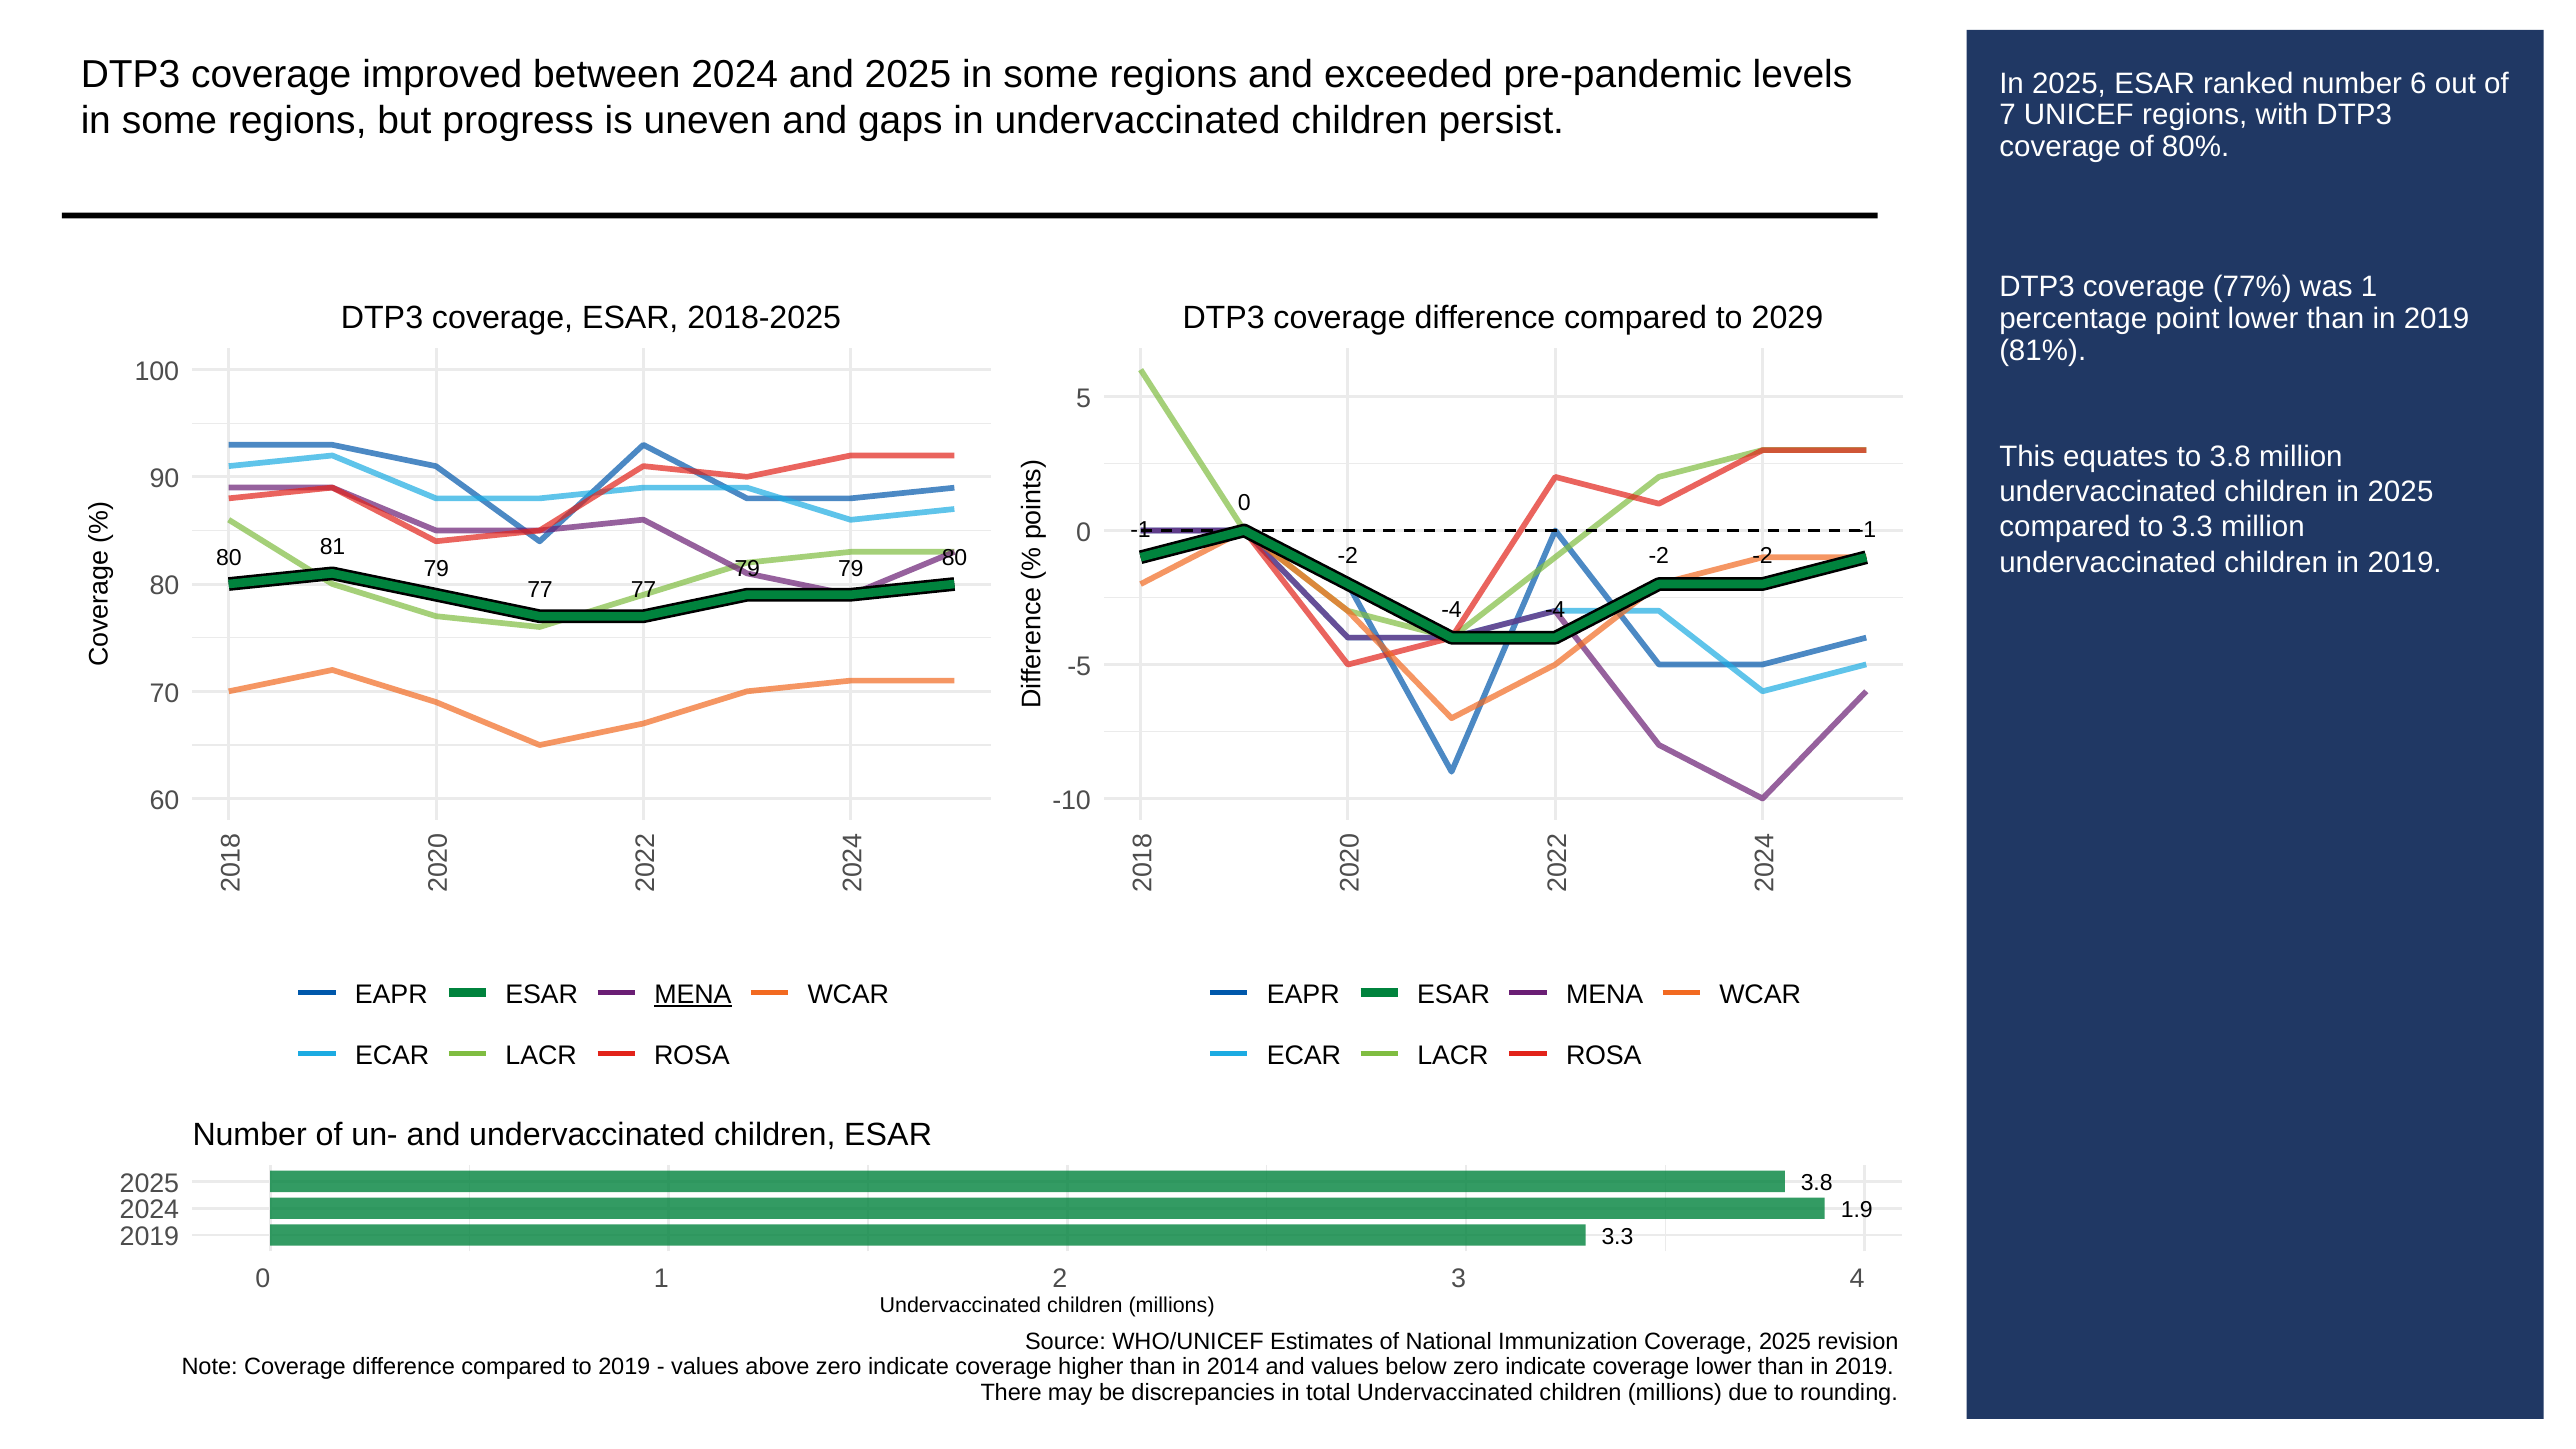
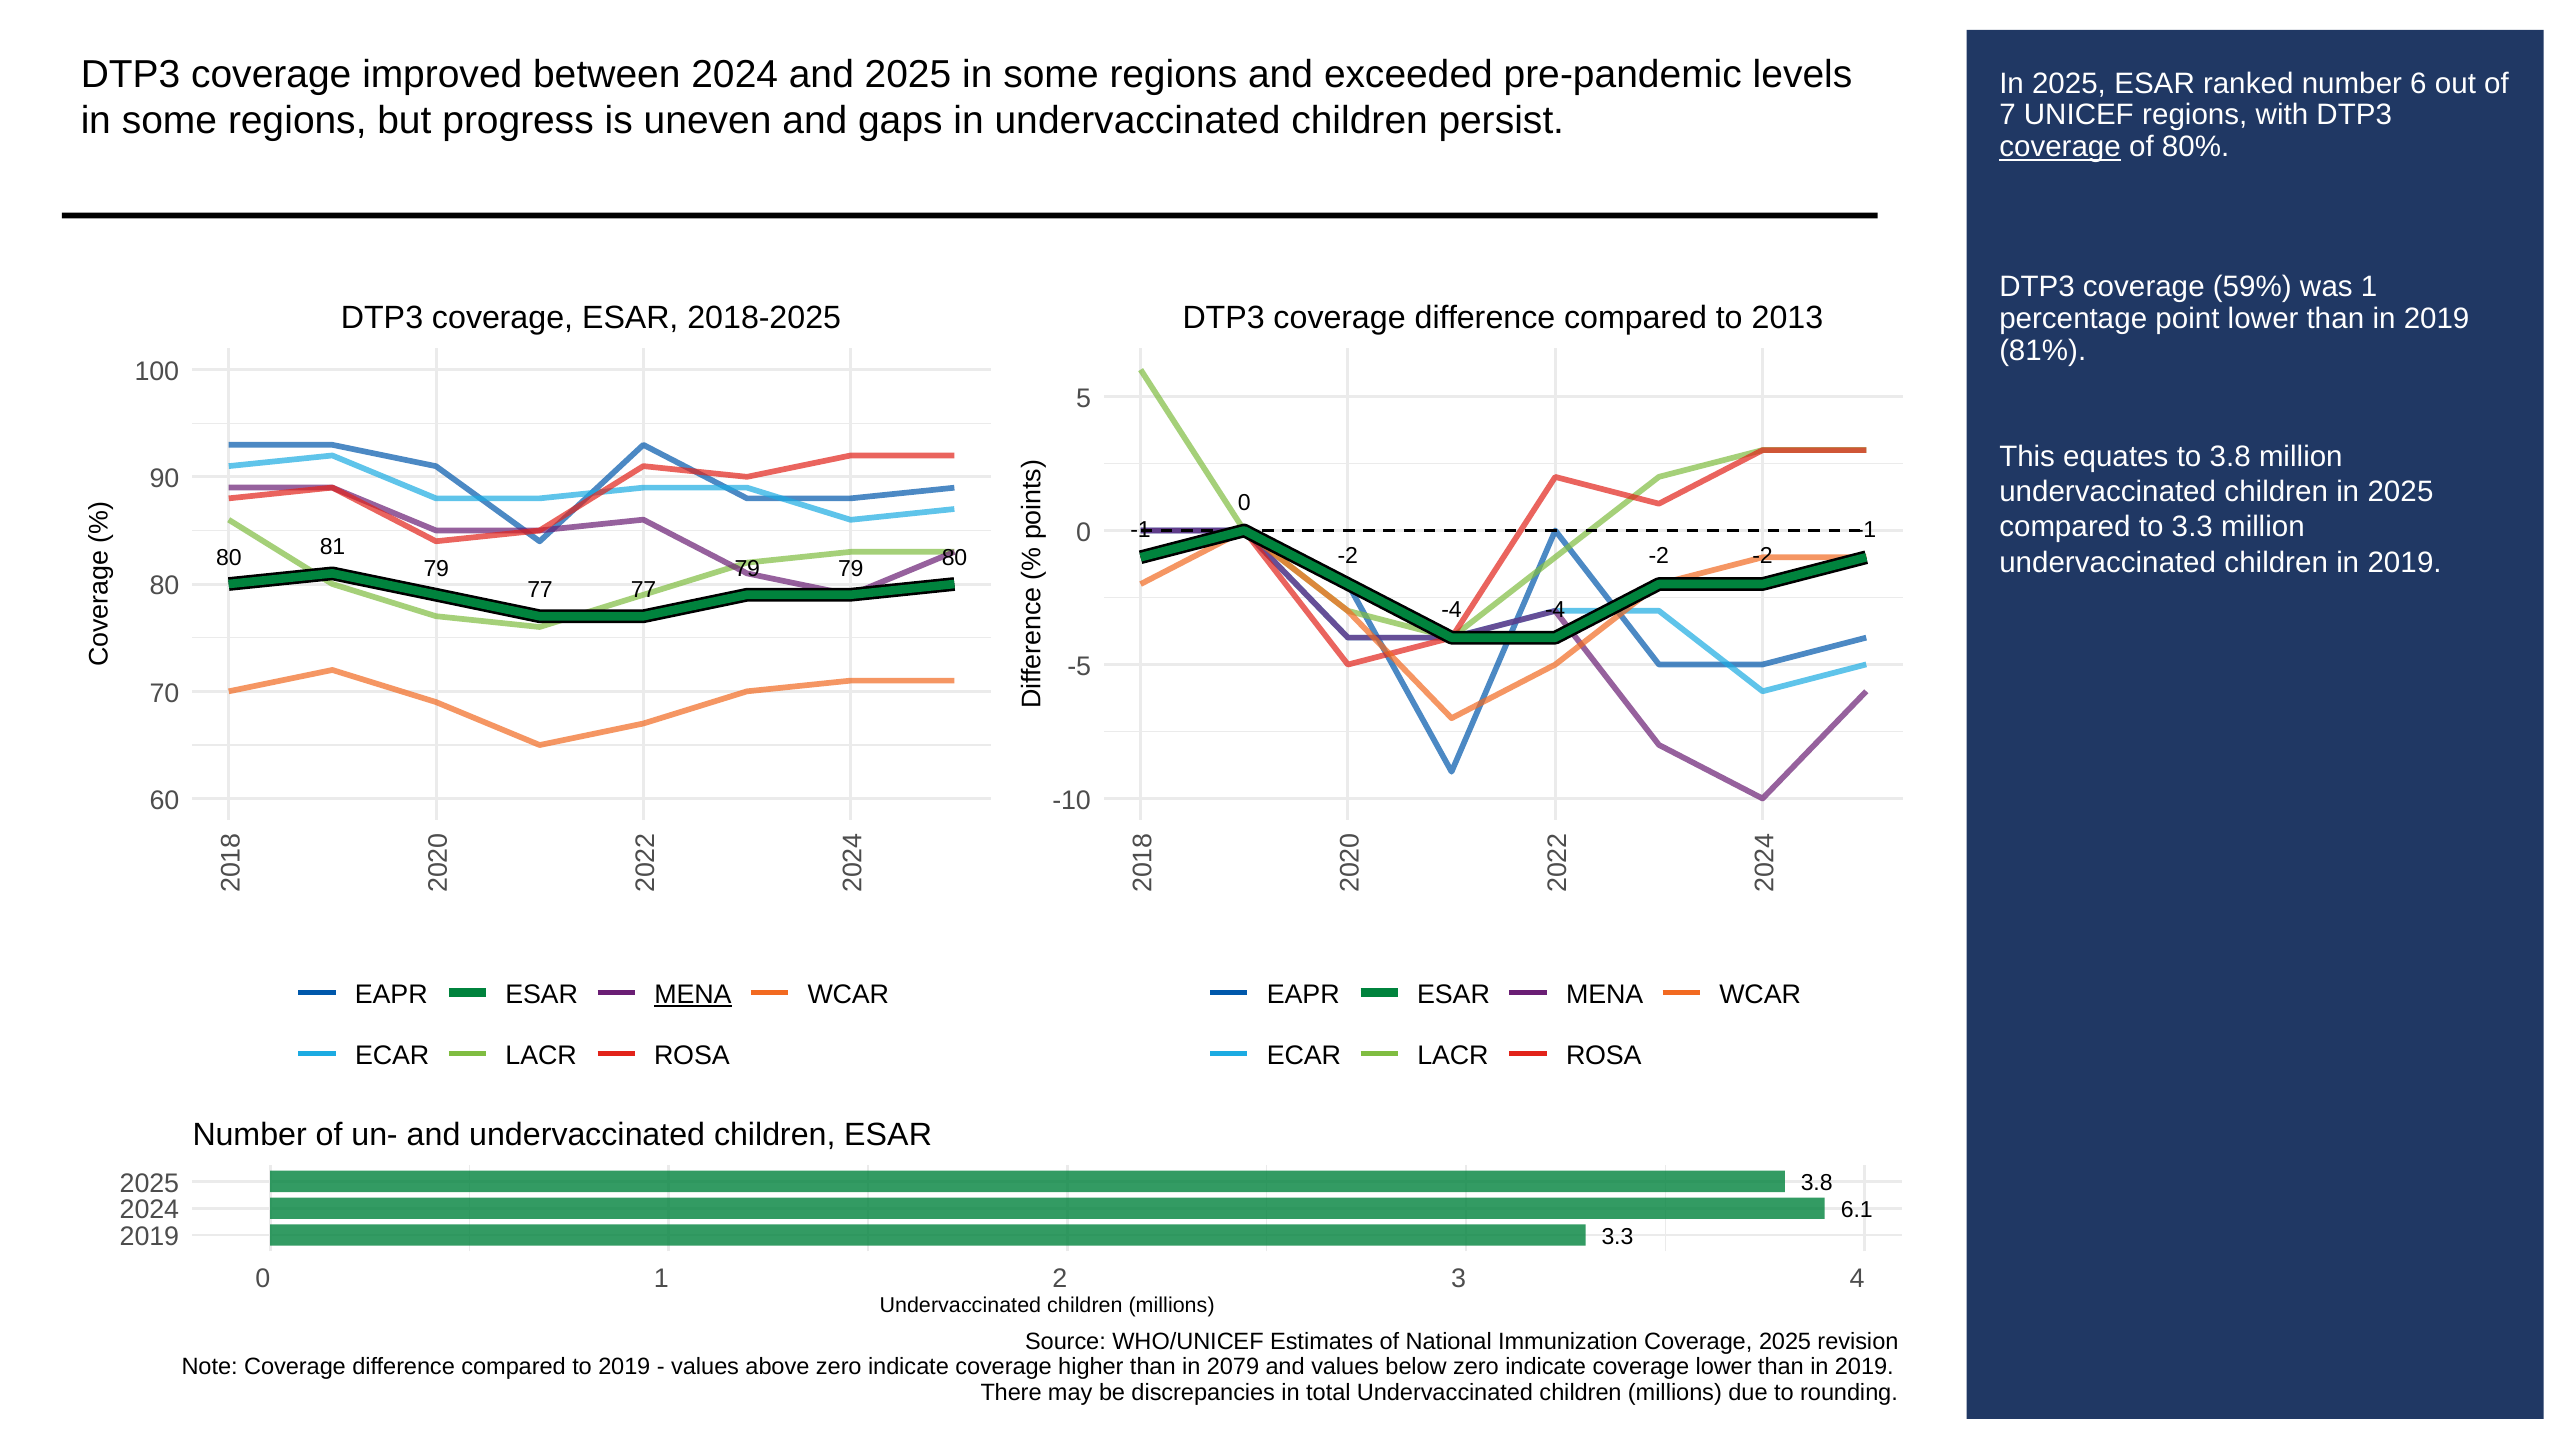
coverage underline: none -> present (2060, 147)
77%: 77% -> 59% (2252, 287)
2029: 2029 -> 2013 (1787, 317)
1.9: 1.9 -> 6.1 (1857, 1210)
2014: 2014 -> 2079 (1233, 1367)
